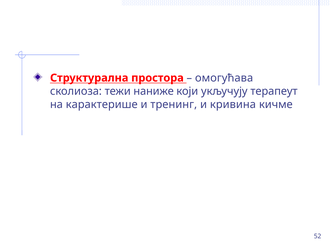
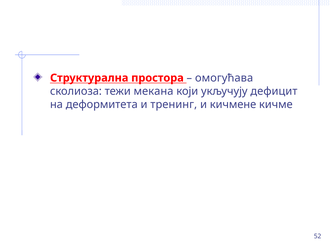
наниже: наниже -> мекана (153, 91)
терапеут: терапеут -> дефицит (274, 91)
карактерише: карактерише -> деформитета (102, 104)
кривина: кривина -> кичмене (233, 104)
